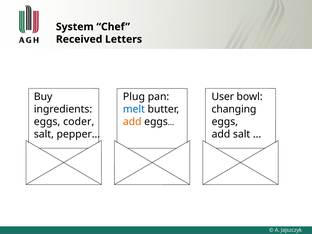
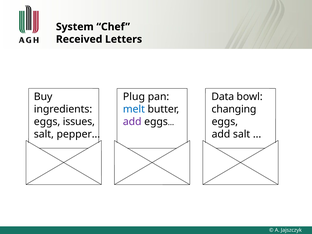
User: User -> Data (223, 97)
coder: coder -> issues (79, 122)
add colour: orange -> purple (132, 122)
